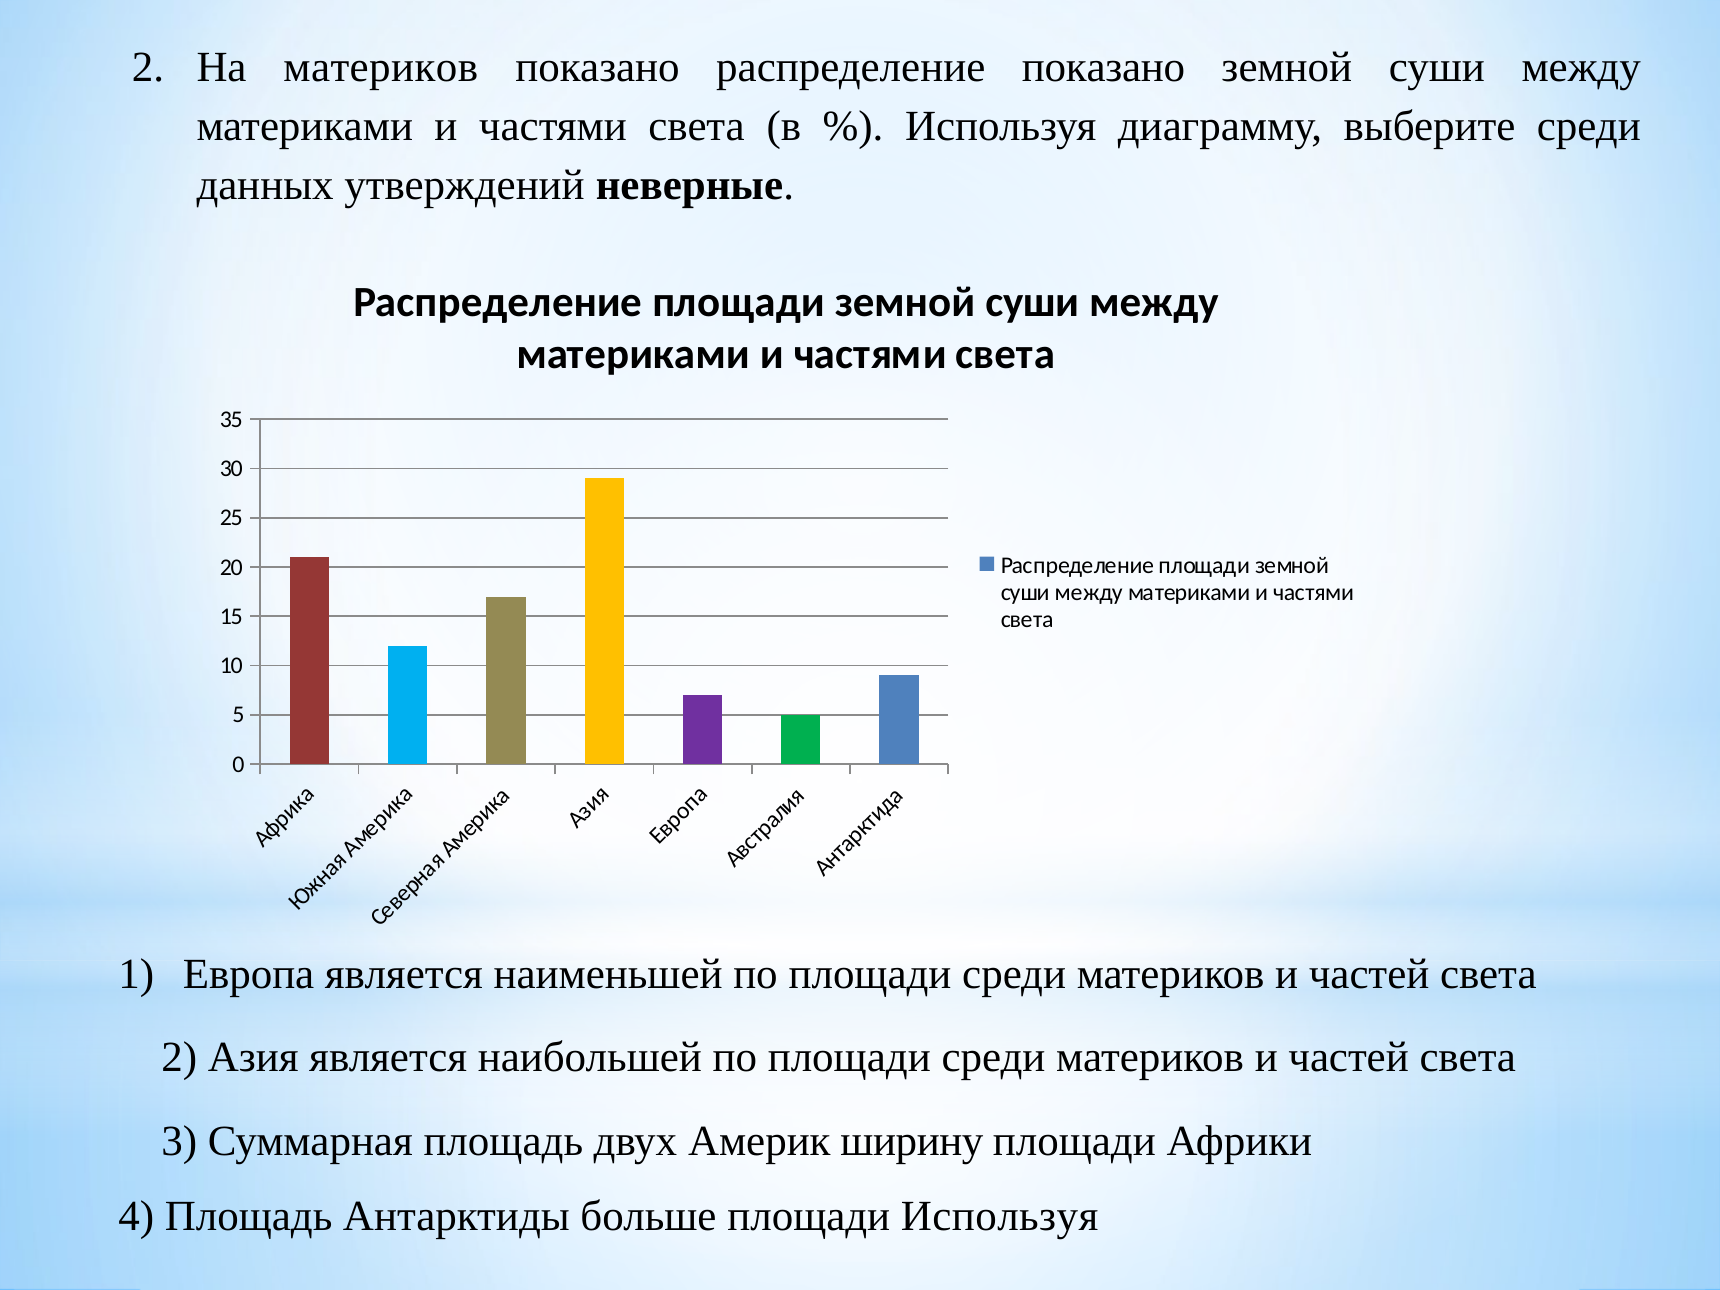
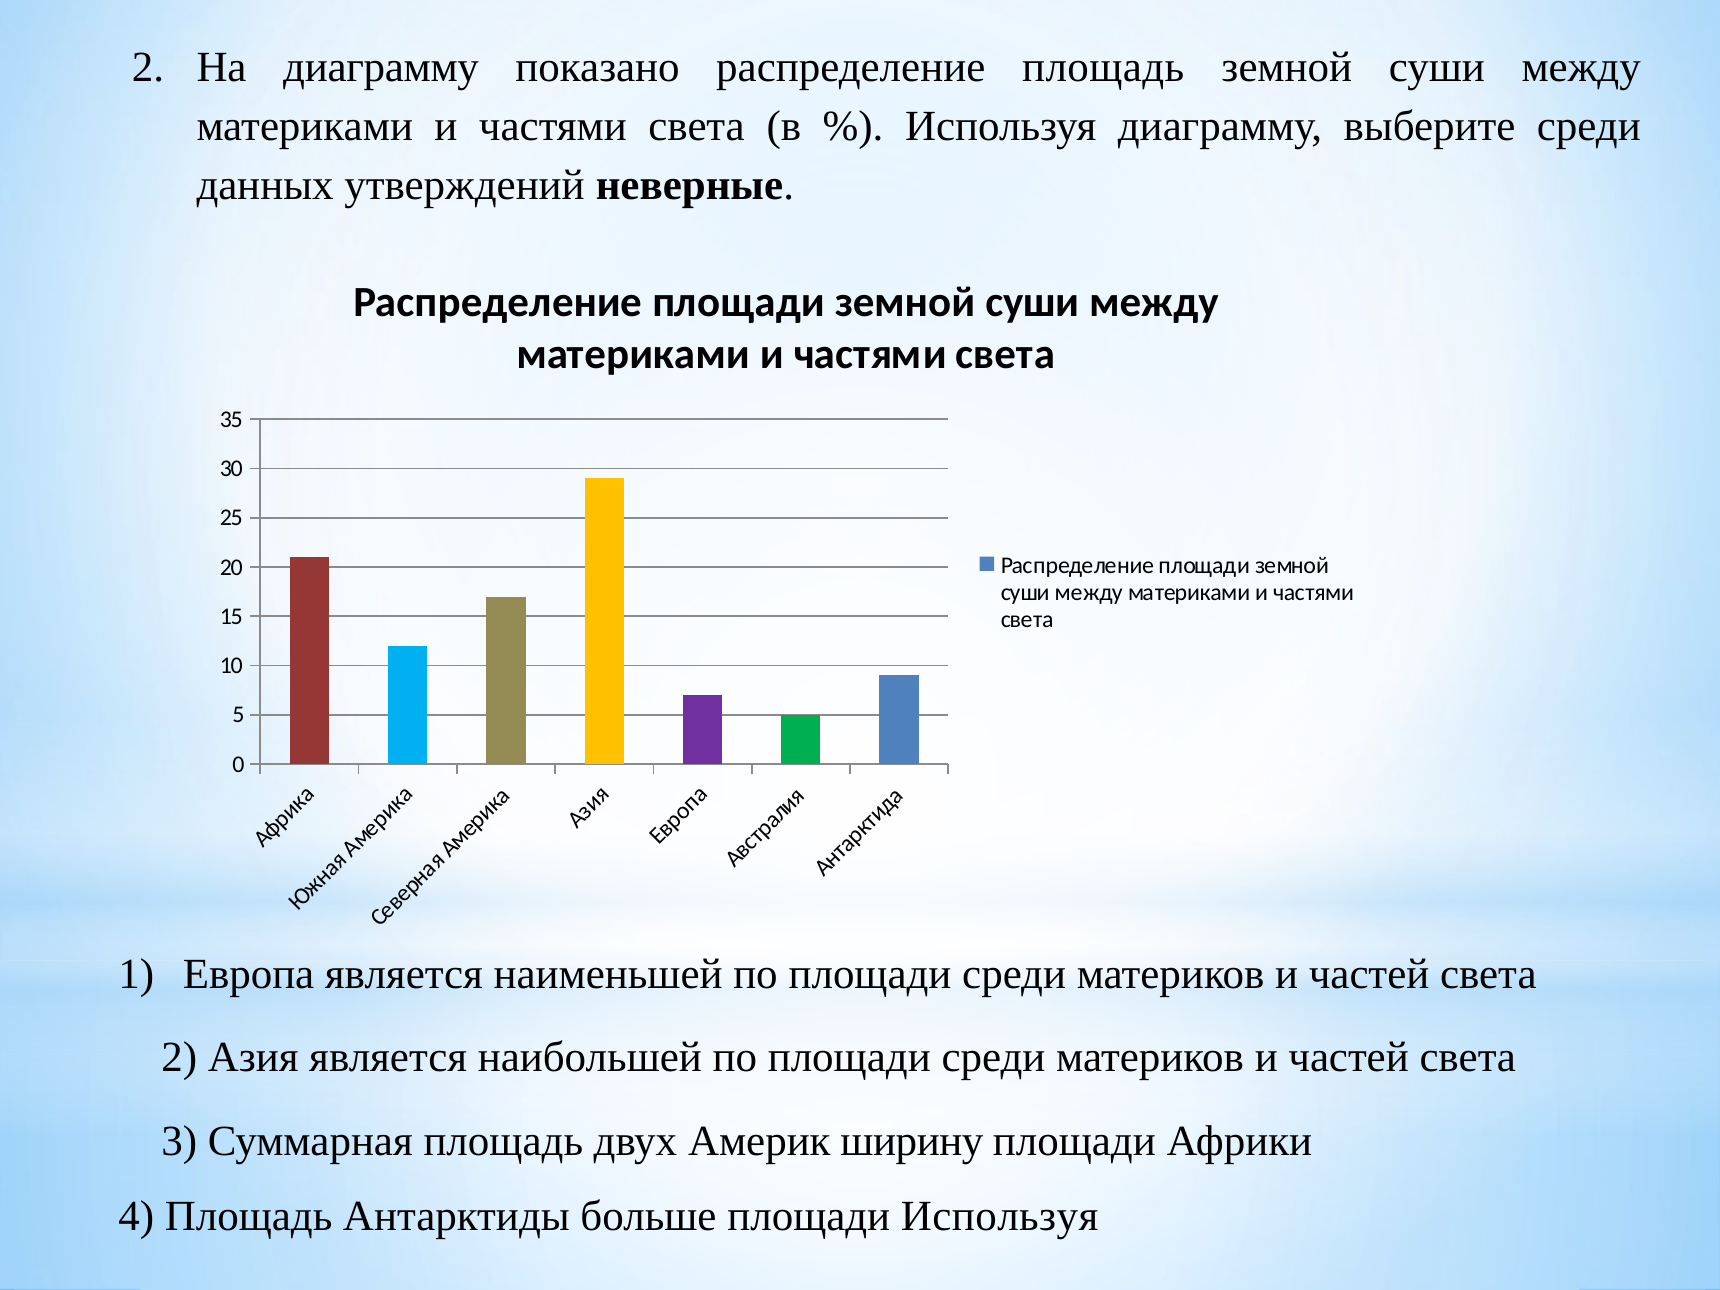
На материков: материков -> диаграмму (381, 67)
распределение показано: показано -> площадь (1103, 67)
